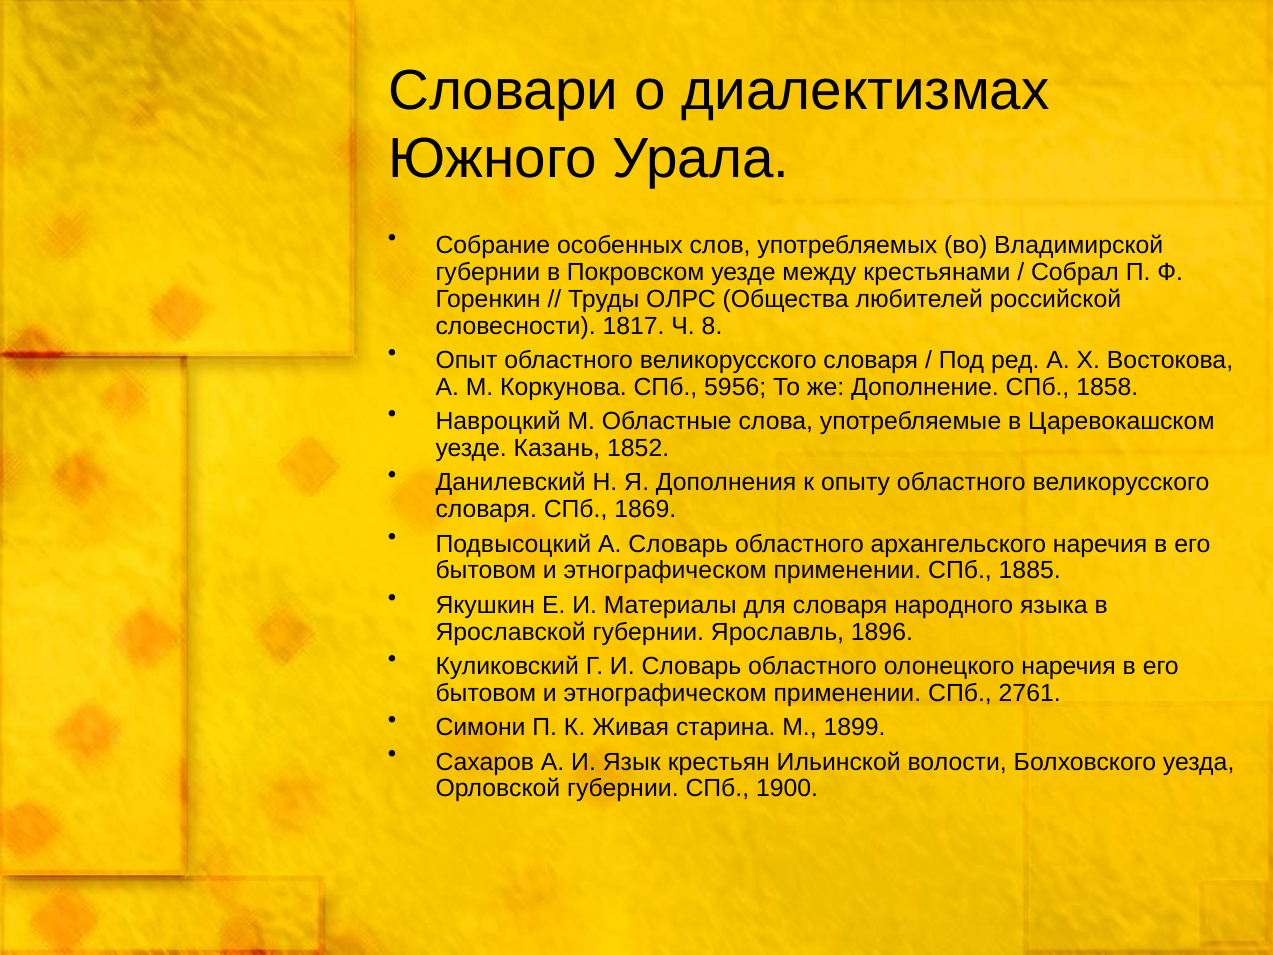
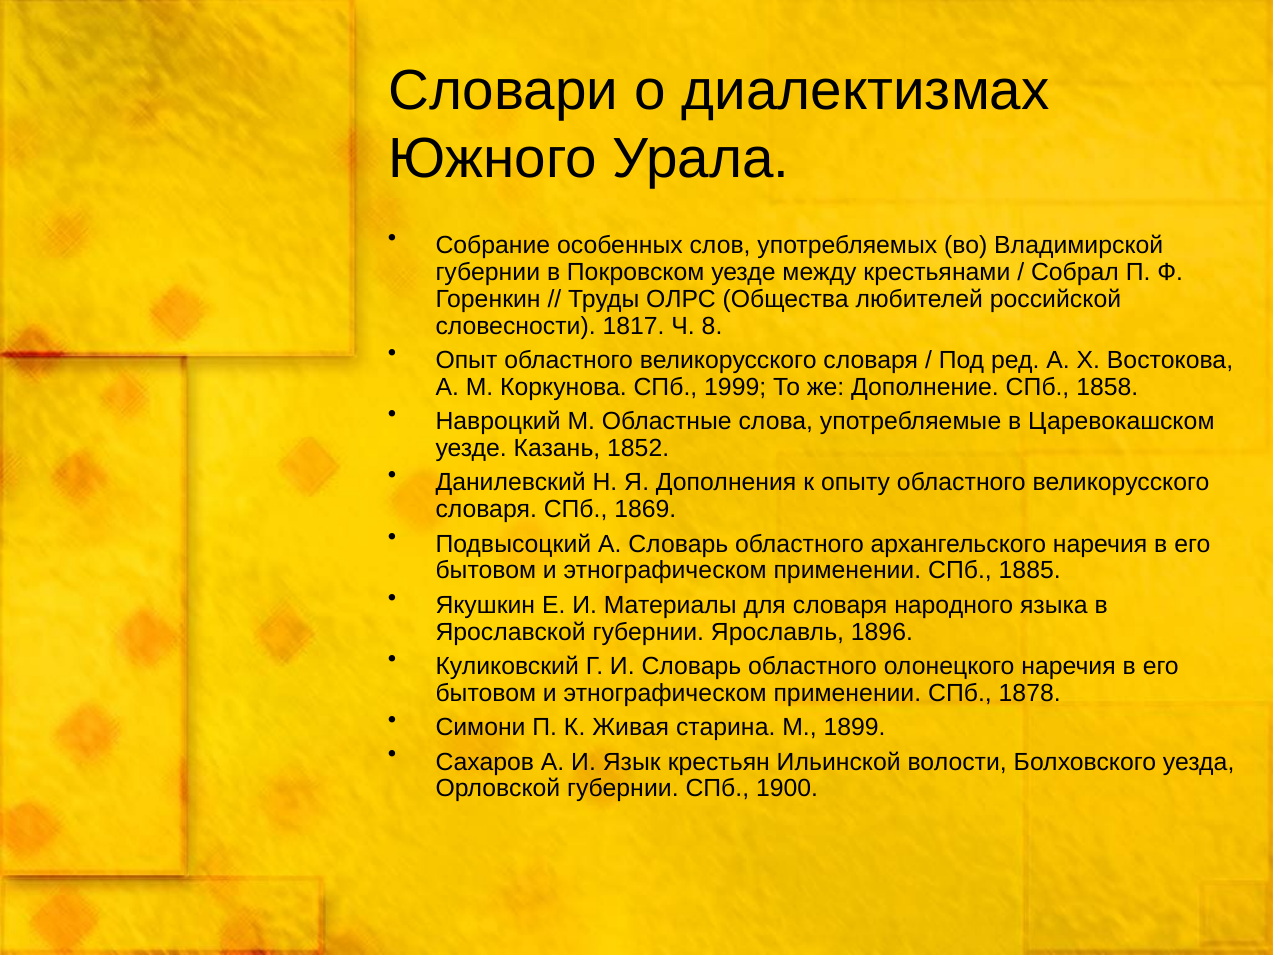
5956: 5956 -> 1999 (735, 387)
2761: 2761 -> 1878 (1030, 693)
